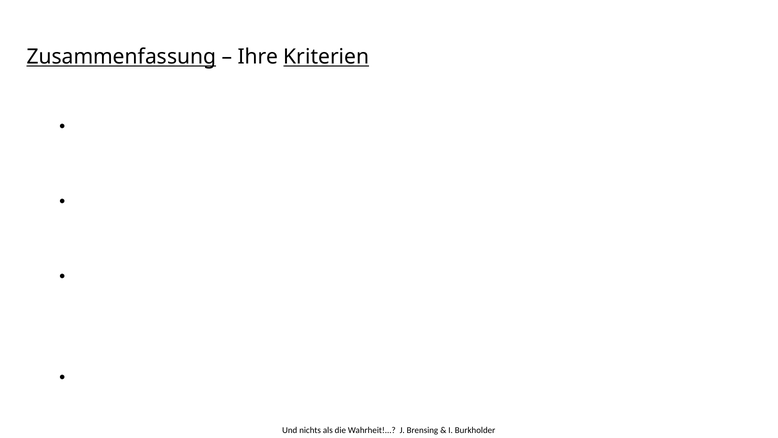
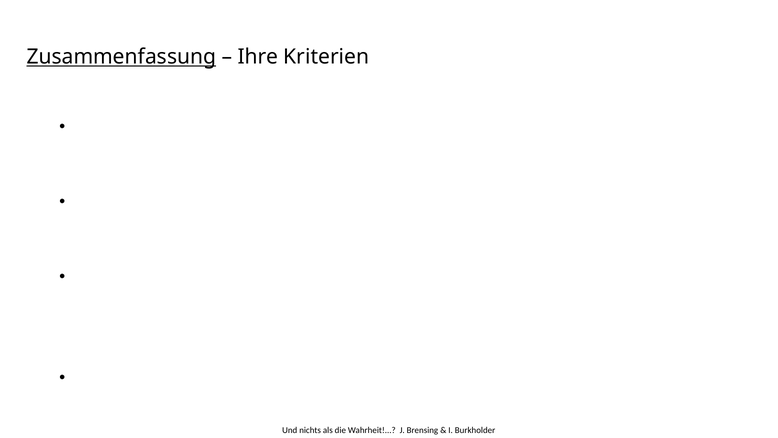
Kriterien underline: present -> none (326, 57)
